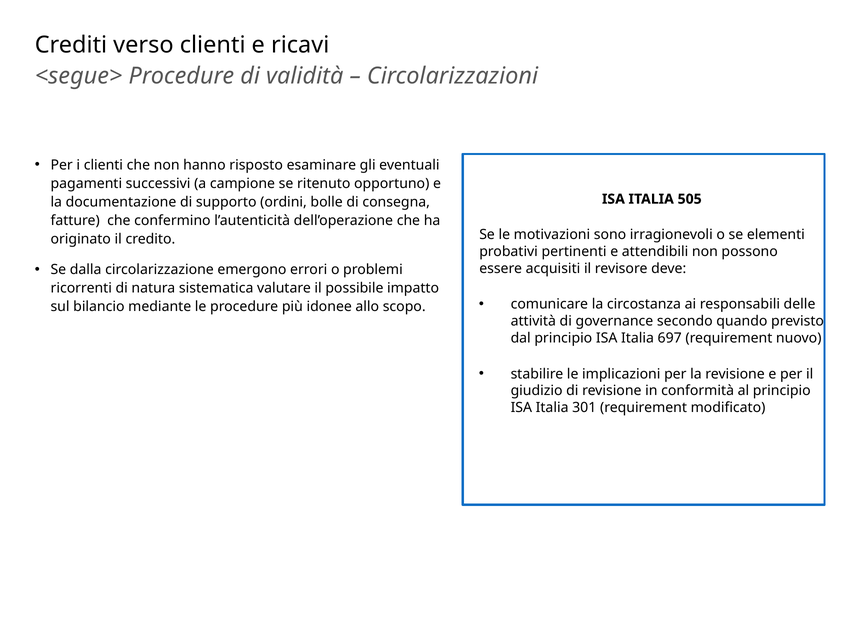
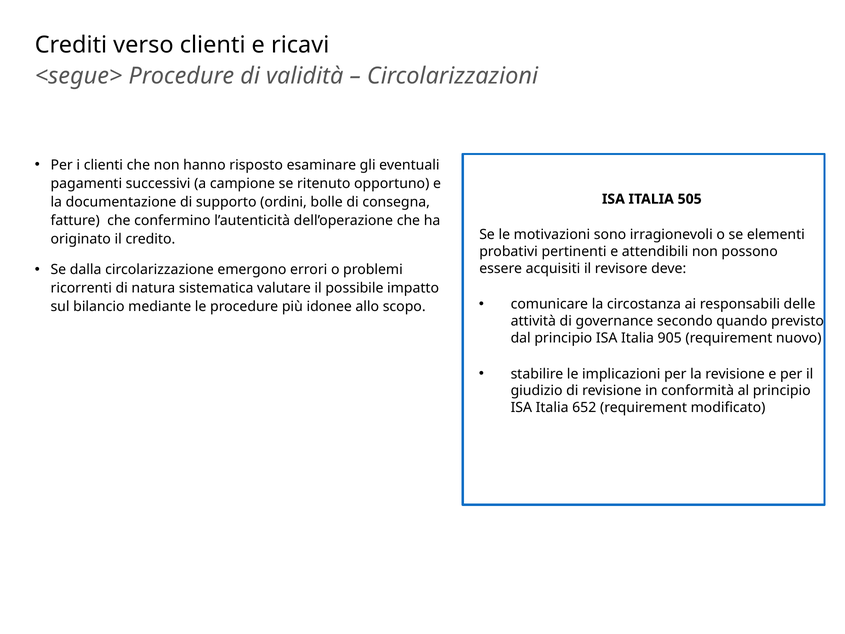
697: 697 -> 905 (670, 338)
301: 301 -> 652 (584, 408)
